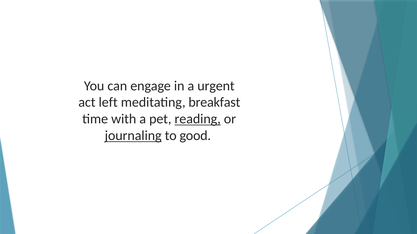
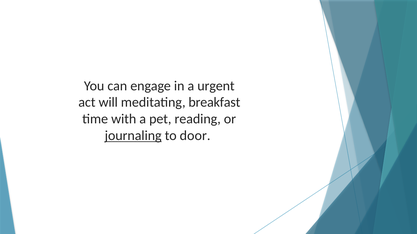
left: left -> will (108, 103)
reading underline: present -> none (198, 119)
good: good -> door (195, 136)
